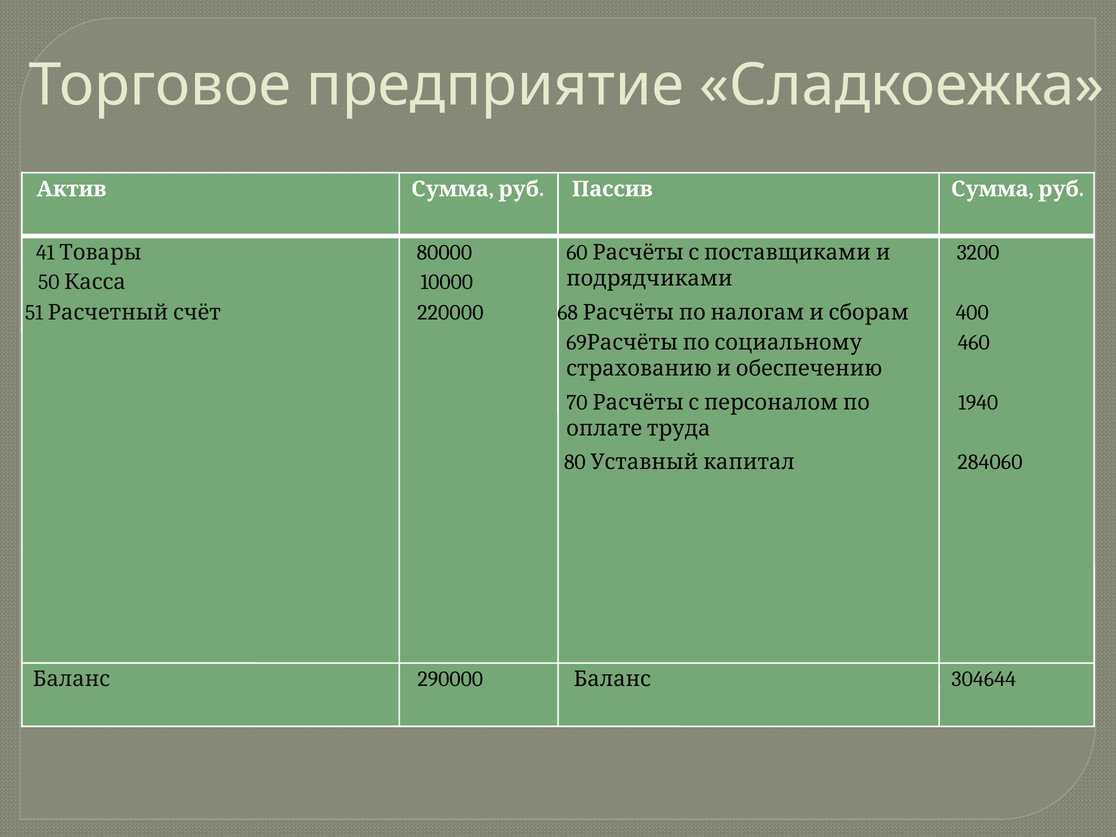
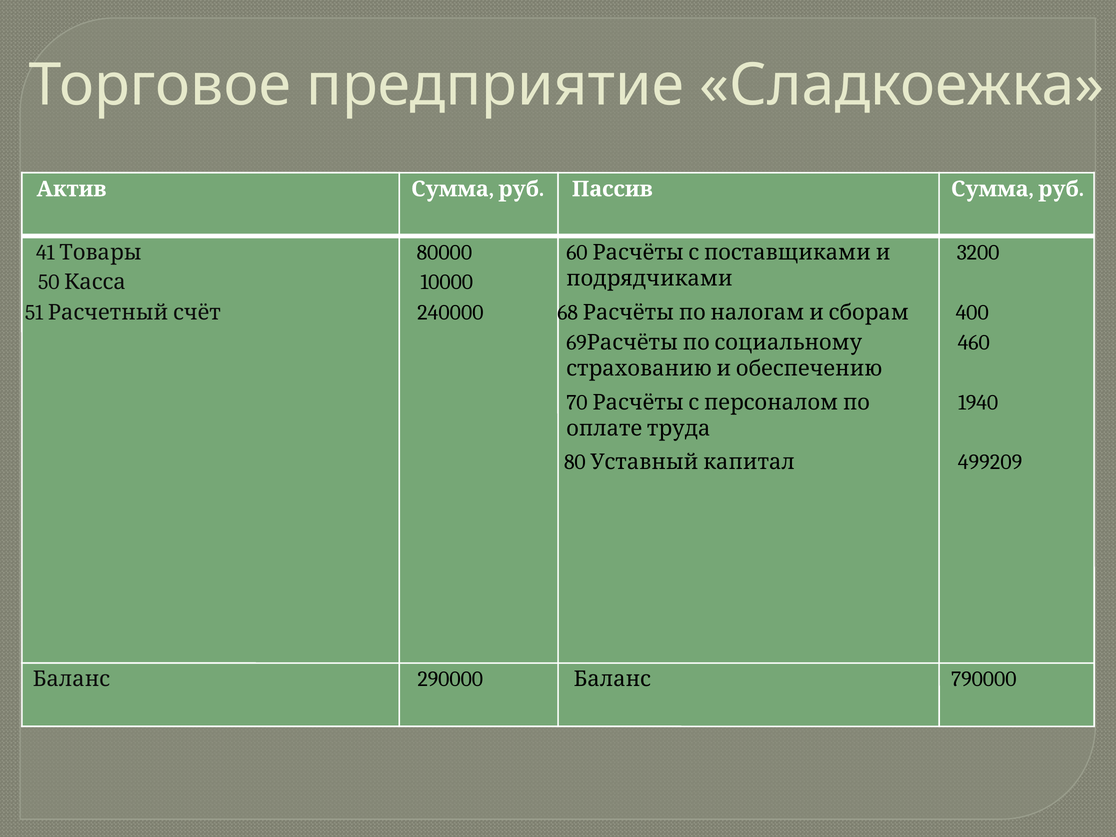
220000: 220000 -> 240000 (450, 313)
284060: 284060 -> 499209 (990, 462)
304644: 304644 -> 790000 (984, 679)
